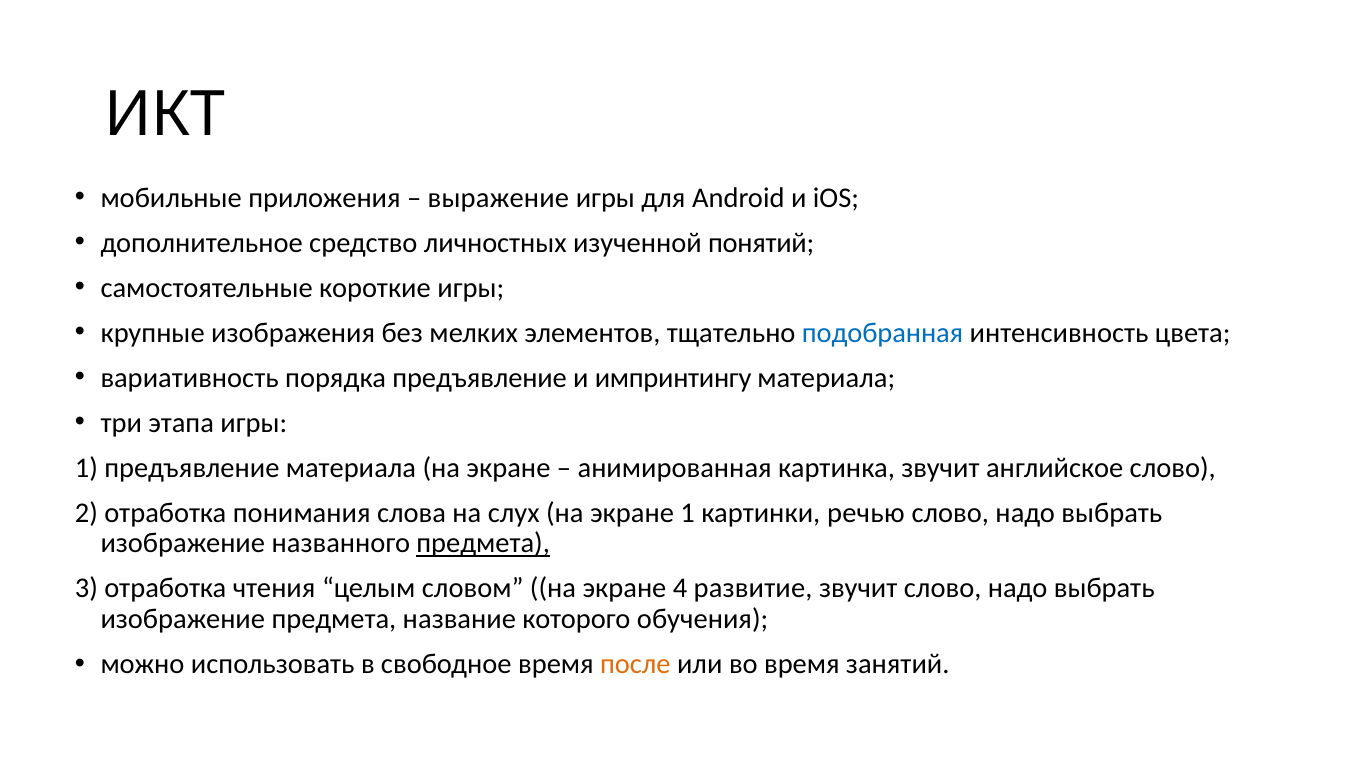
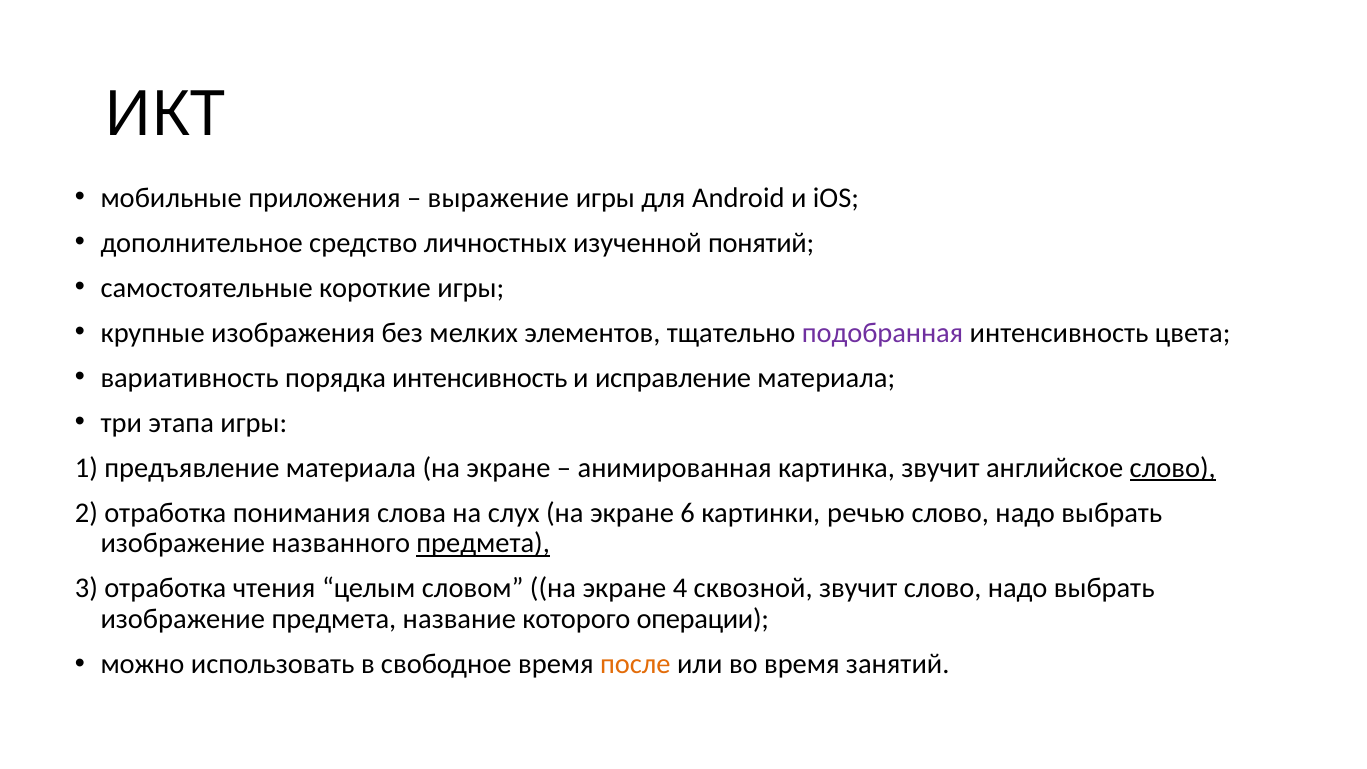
подобранная colour: blue -> purple (883, 333)
порядка предъявление: предъявление -> интенсивность (480, 378)
импринтингу: импринтингу -> исправление (673, 378)
слово underline: none -> present (1173, 468)
экране 1: 1 -> 6 (688, 513)
развитие: развитие -> сквозной (753, 588)
обучения: обучения -> операции (703, 619)
